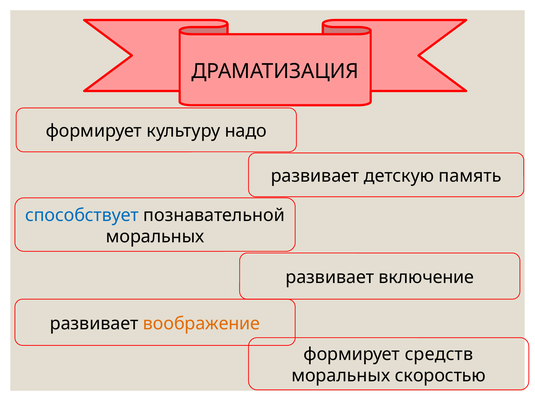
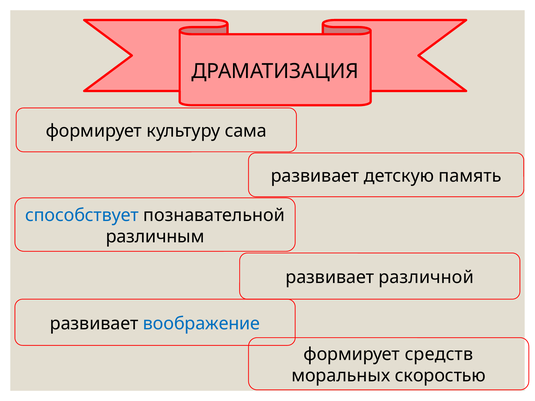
надо: надо -> сама (246, 131)
моральных: моральных -> различным (155, 237)
включение: включение -> различной (426, 277)
воображение colour: orange -> blue (202, 324)
